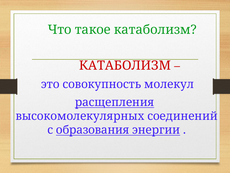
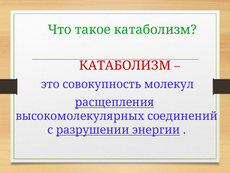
образования: образования -> разрушении (93, 130)
